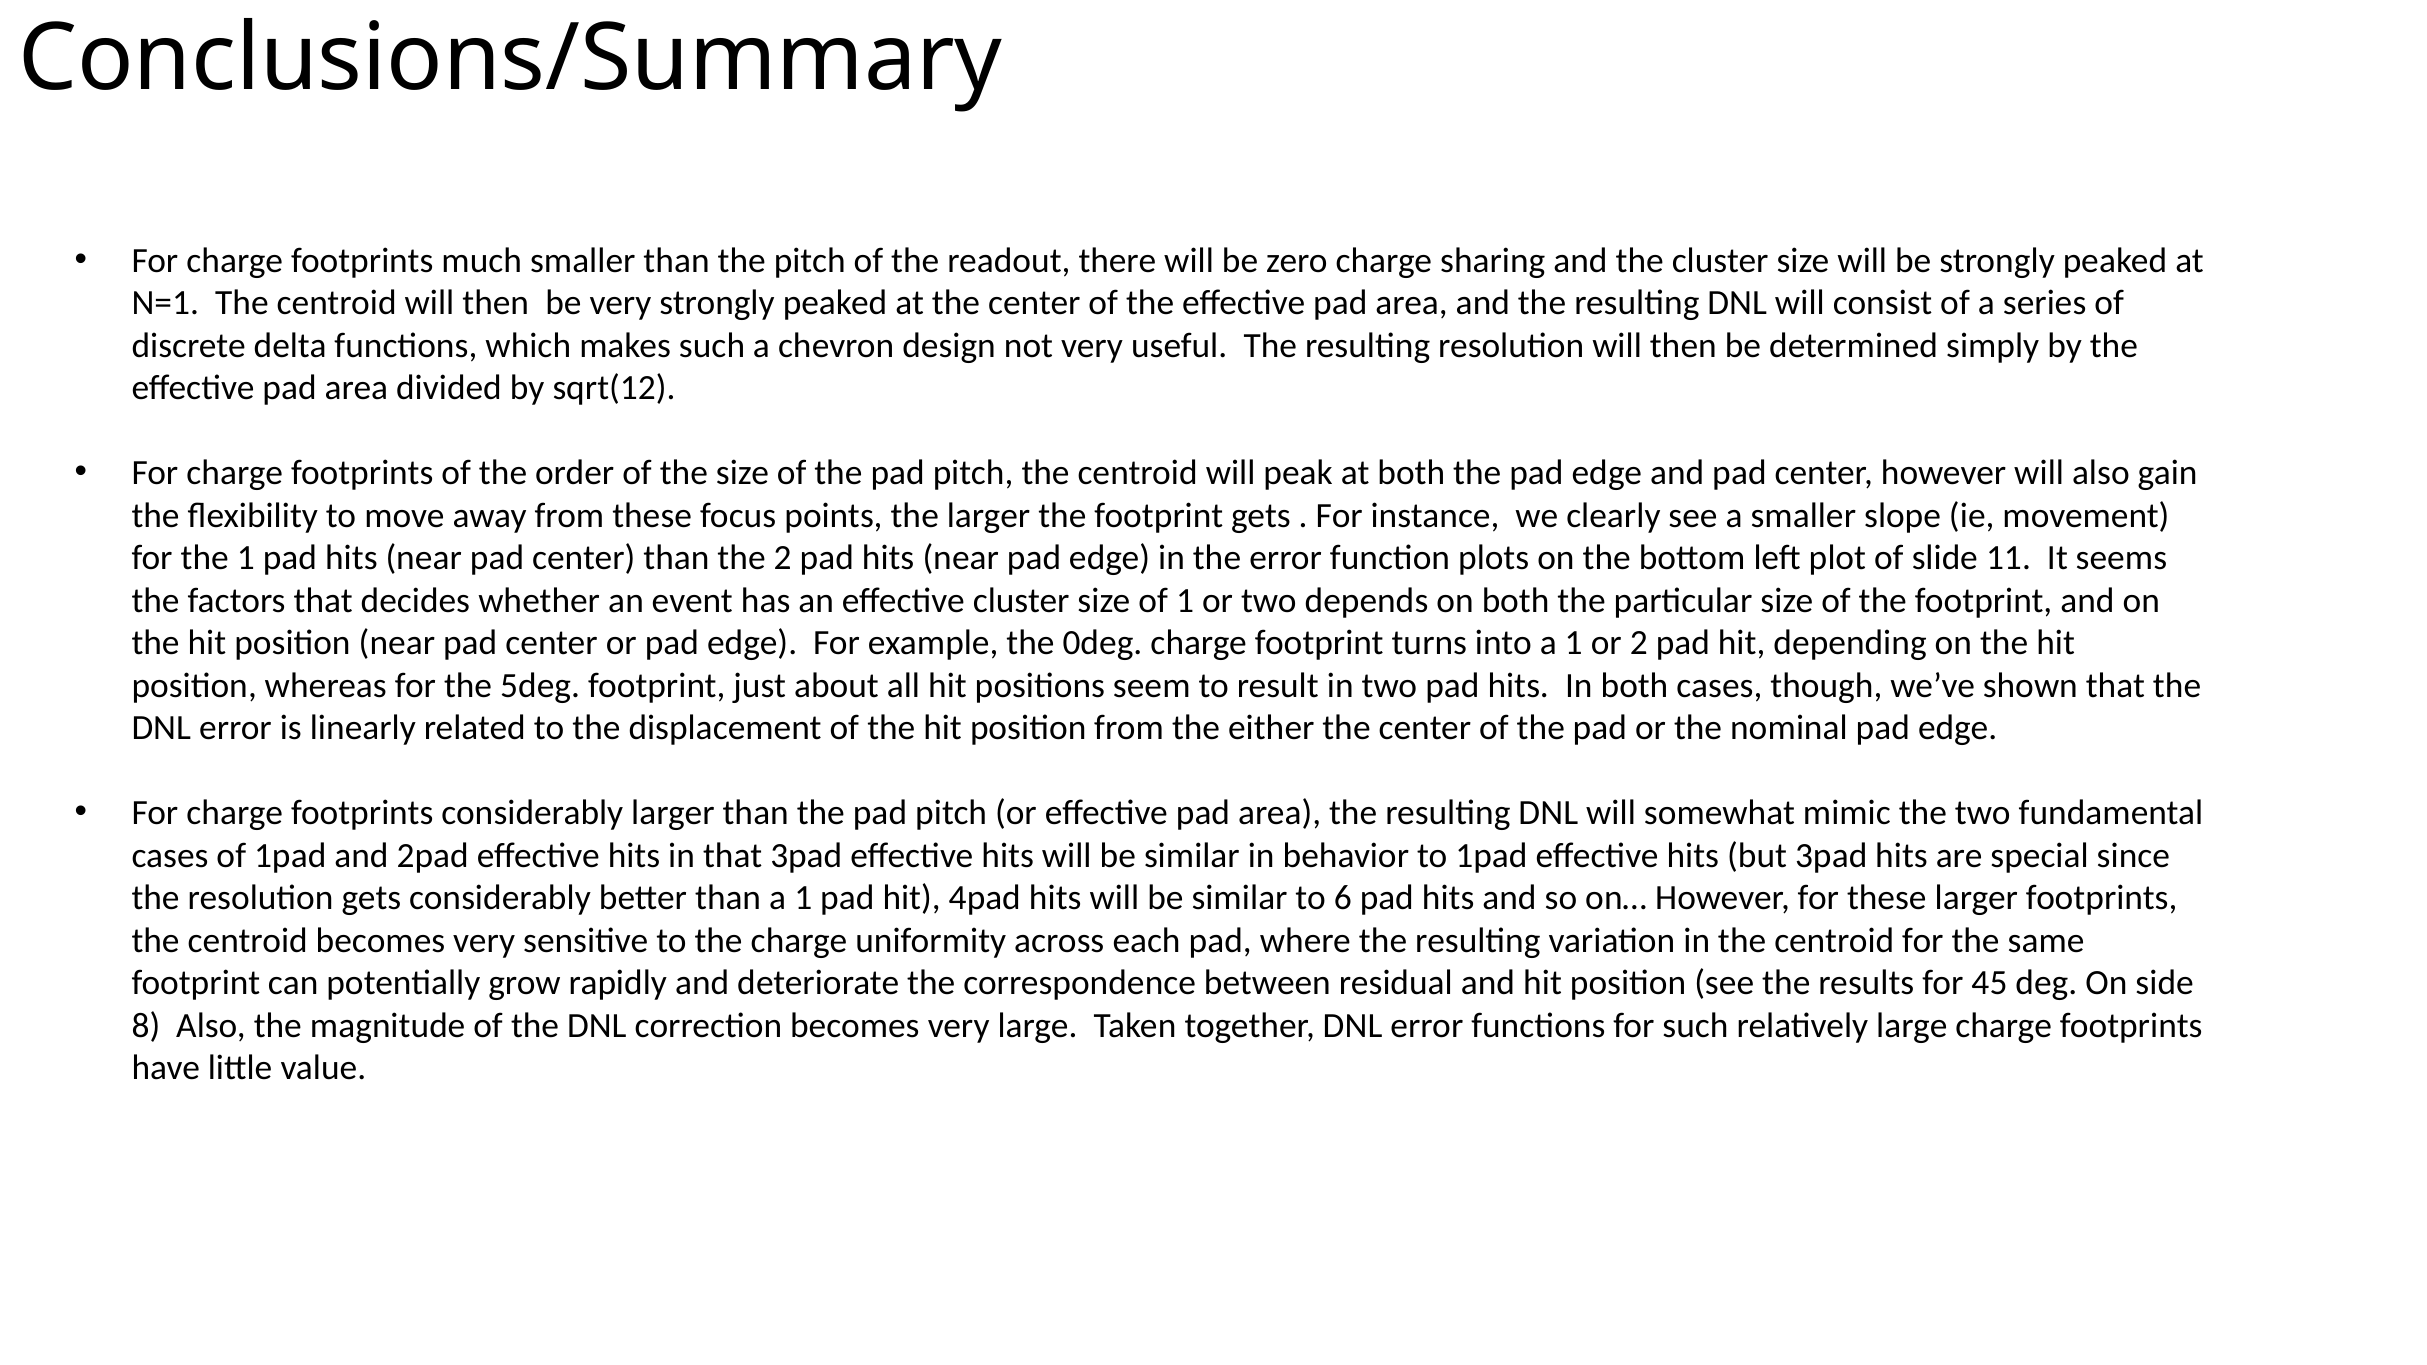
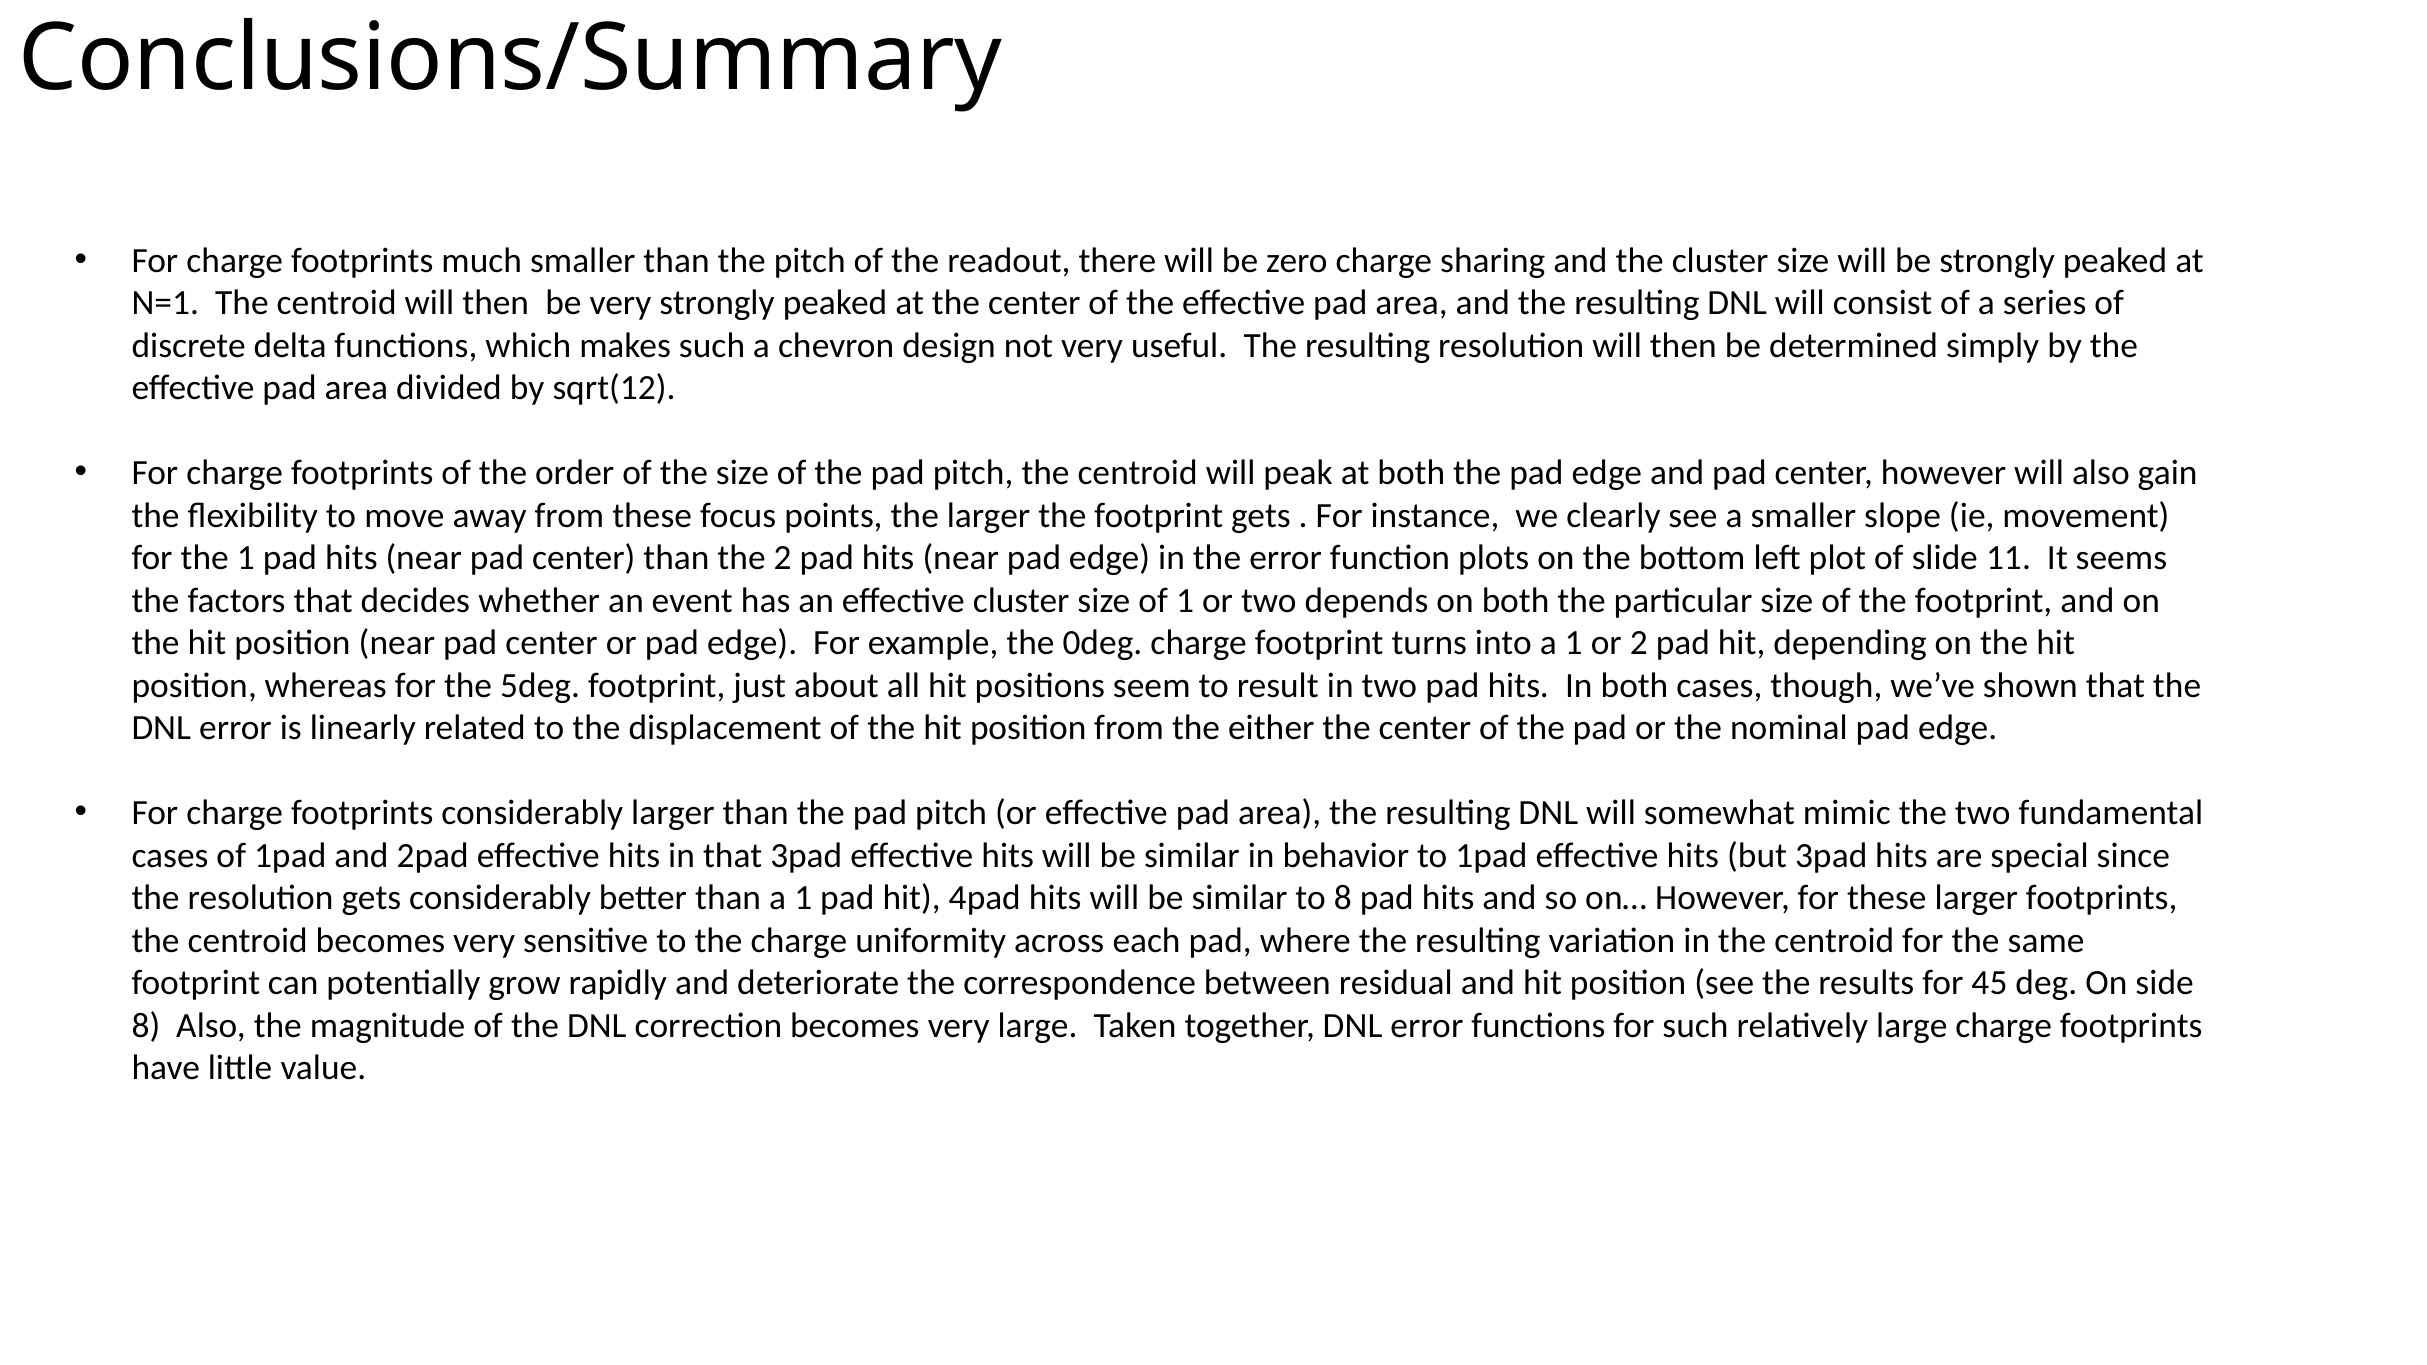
to 6: 6 -> 8 (1343, 898)
